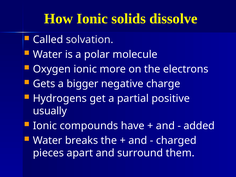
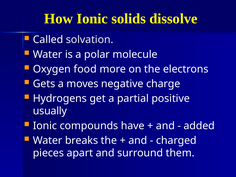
Oxygen ionic: ionic -> food (85, 69)
bigger: bigger -> moves (82, 84)
